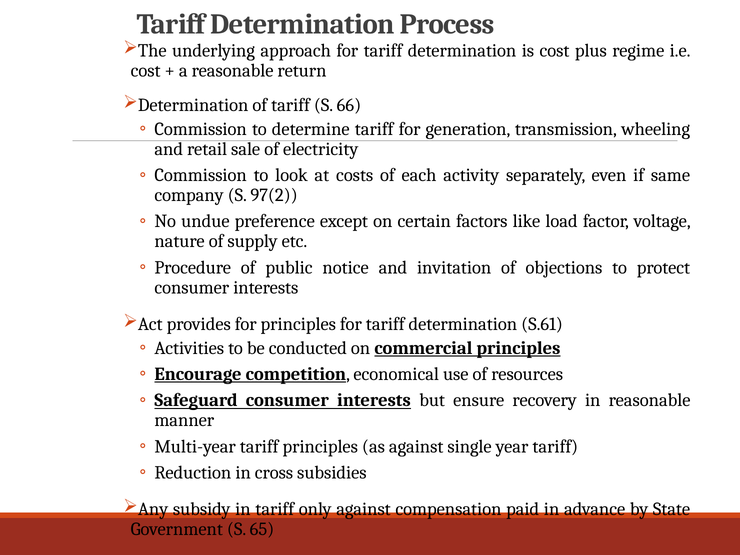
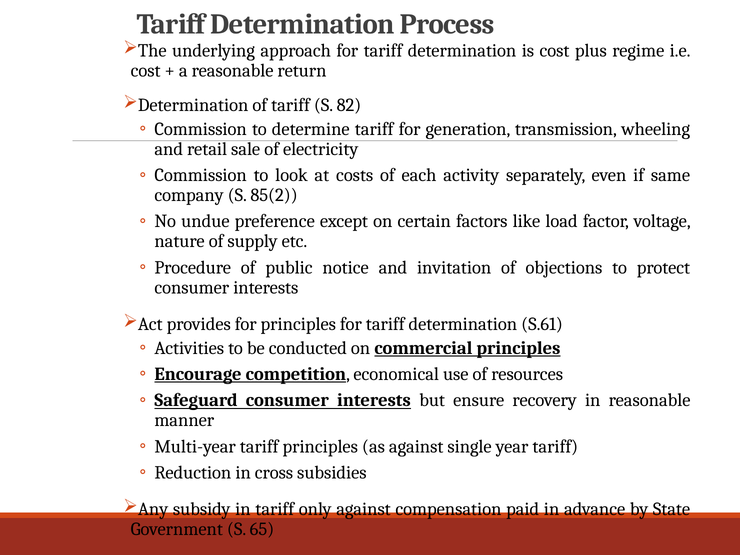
66: 66 -> 82 (349, 105)
97(2: 97(2 -> 85(2 (274, 195)
